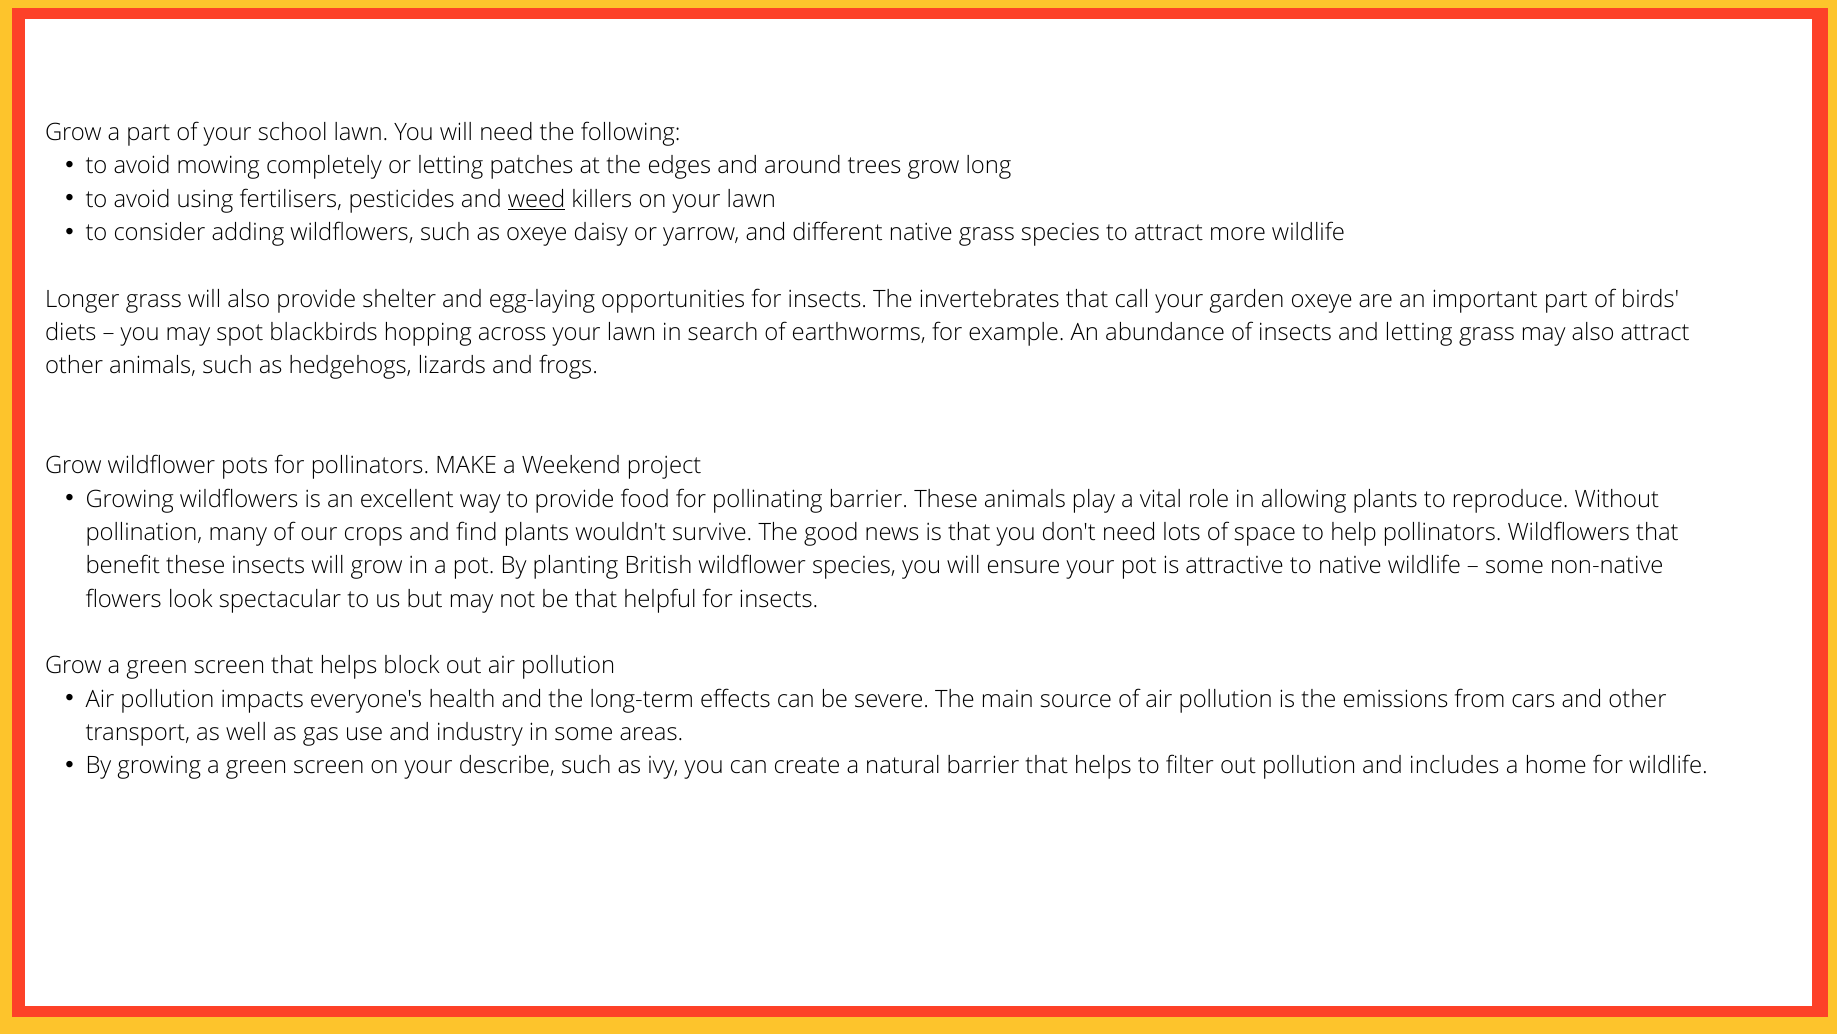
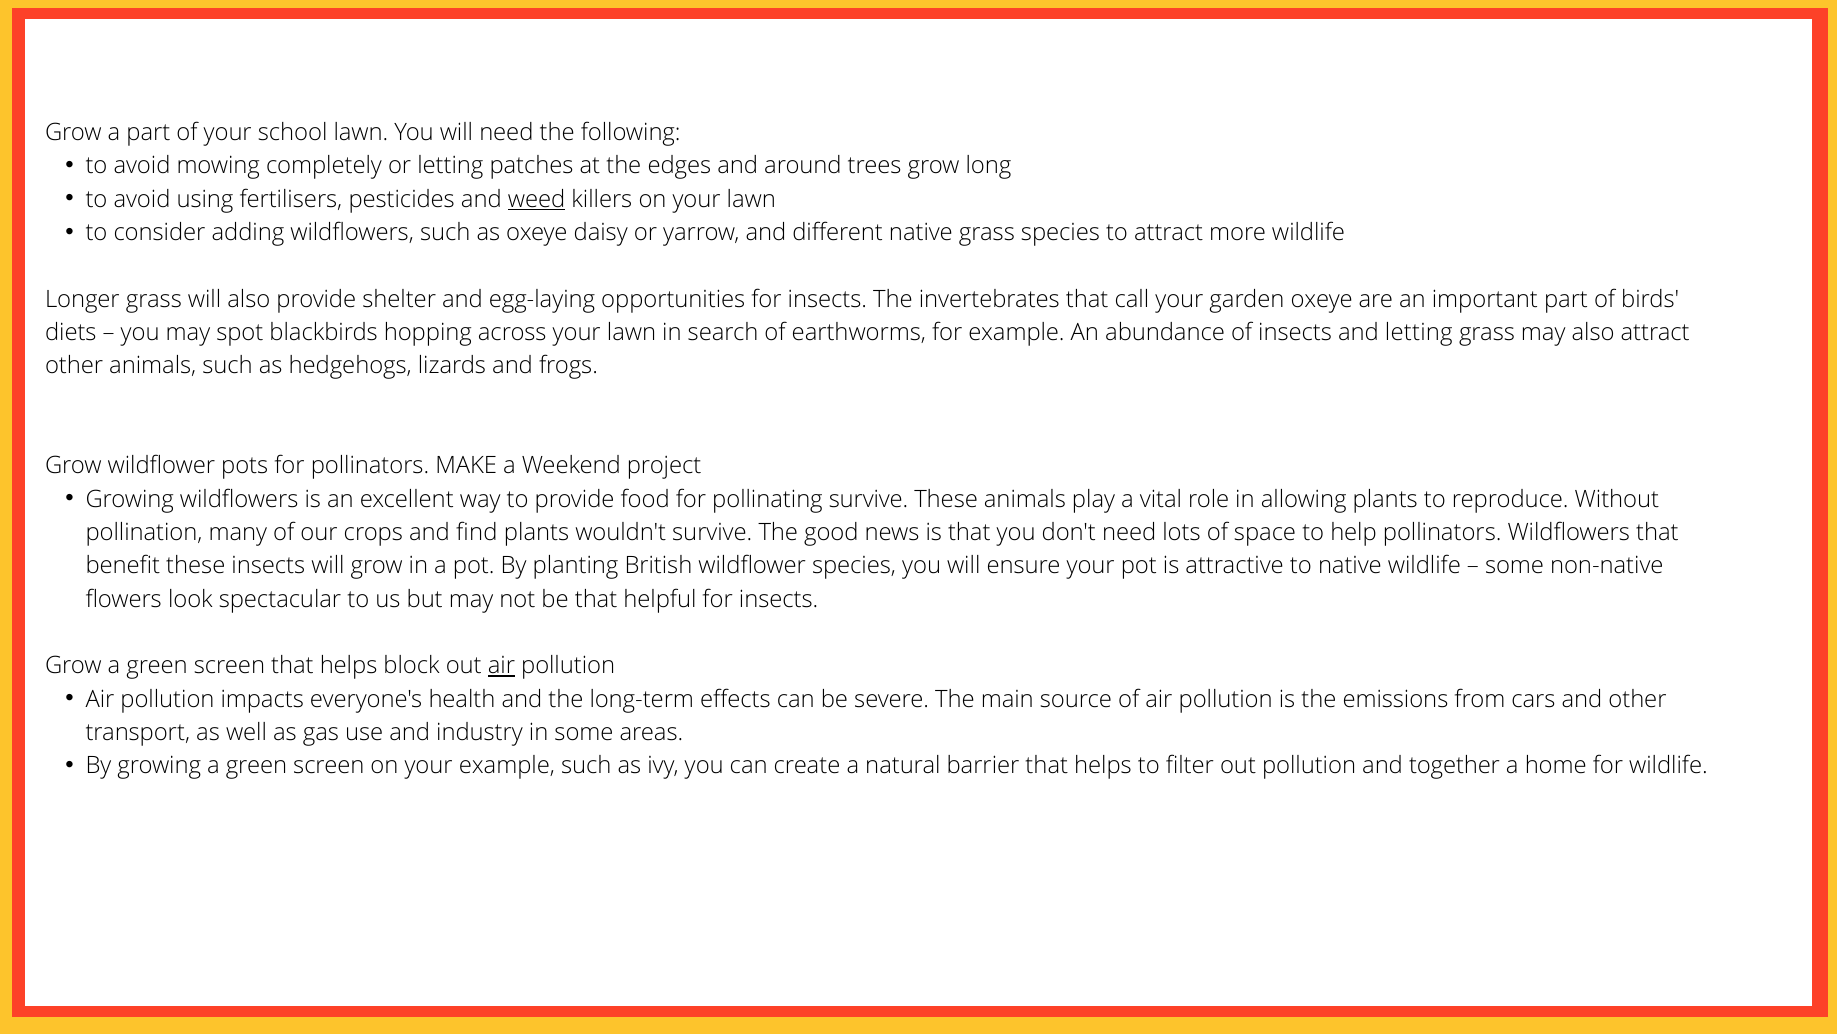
pollinating barrier: barrier -> survive (869, 499)
air underline: none -> present (502, 665)
your describe: describe -> example (507, 765)
includes: includes -> together (1455, 765)
